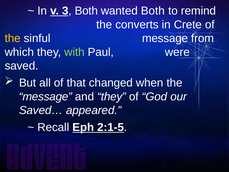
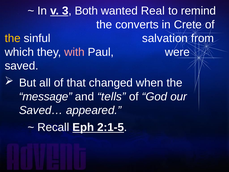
wanted Both: Both -> Real (153, 11)
sinful message: message -> salvation (165, 38)
with colour: light green -> pink (74, 52)
and they: they -> tells (112, 96)
